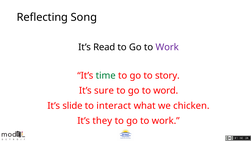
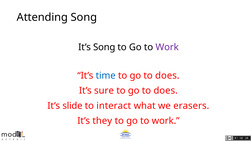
Reflecting: Reflecting -> Attending (42, 17)
It’s Read: Read -> Song (104, 47)
time colour: green -> blue (106, 76)
story: story -> does (167, 76)
word: word -> does (166, 91)
chicken: chicken -> erasers (191, 106)
